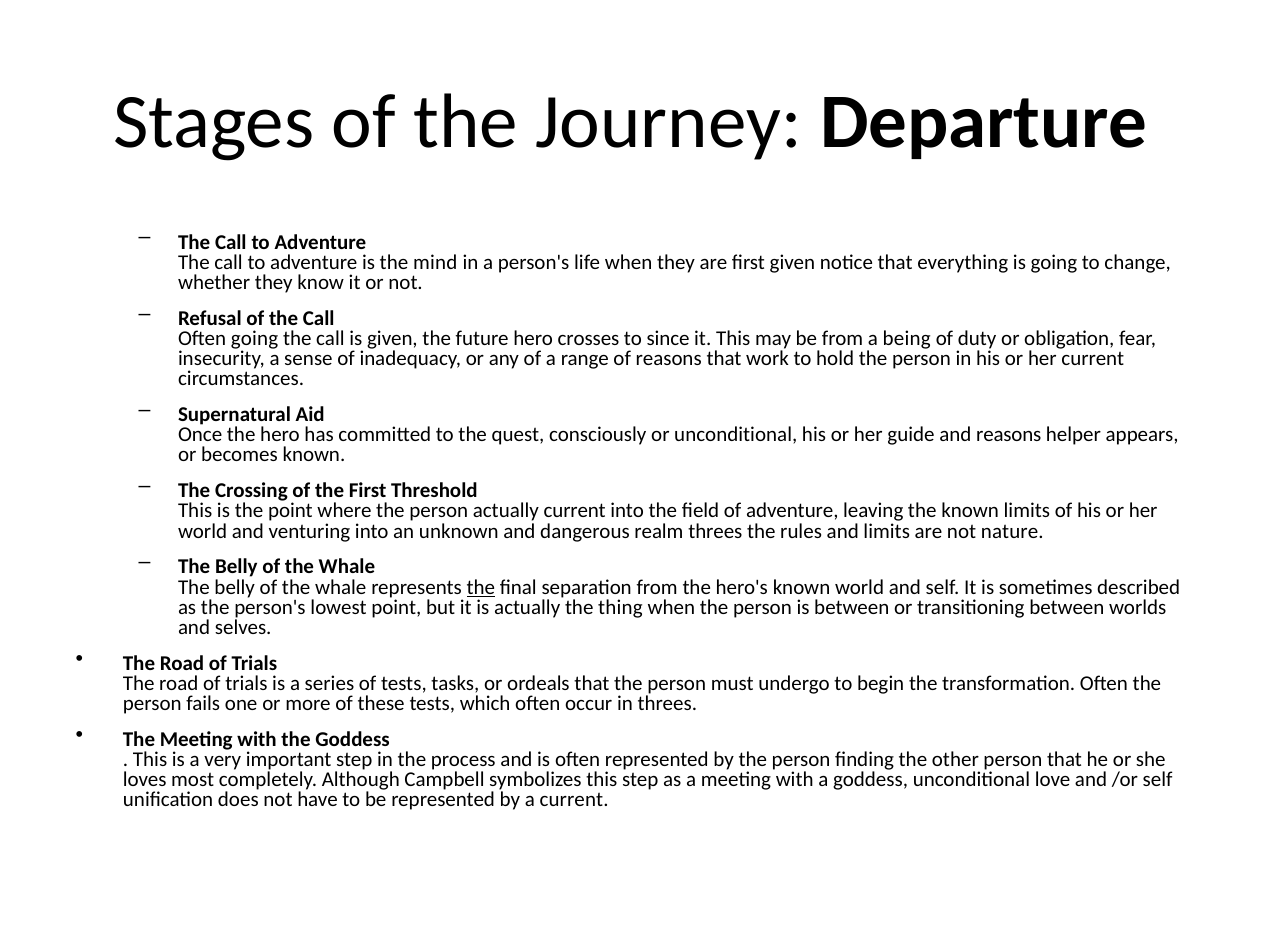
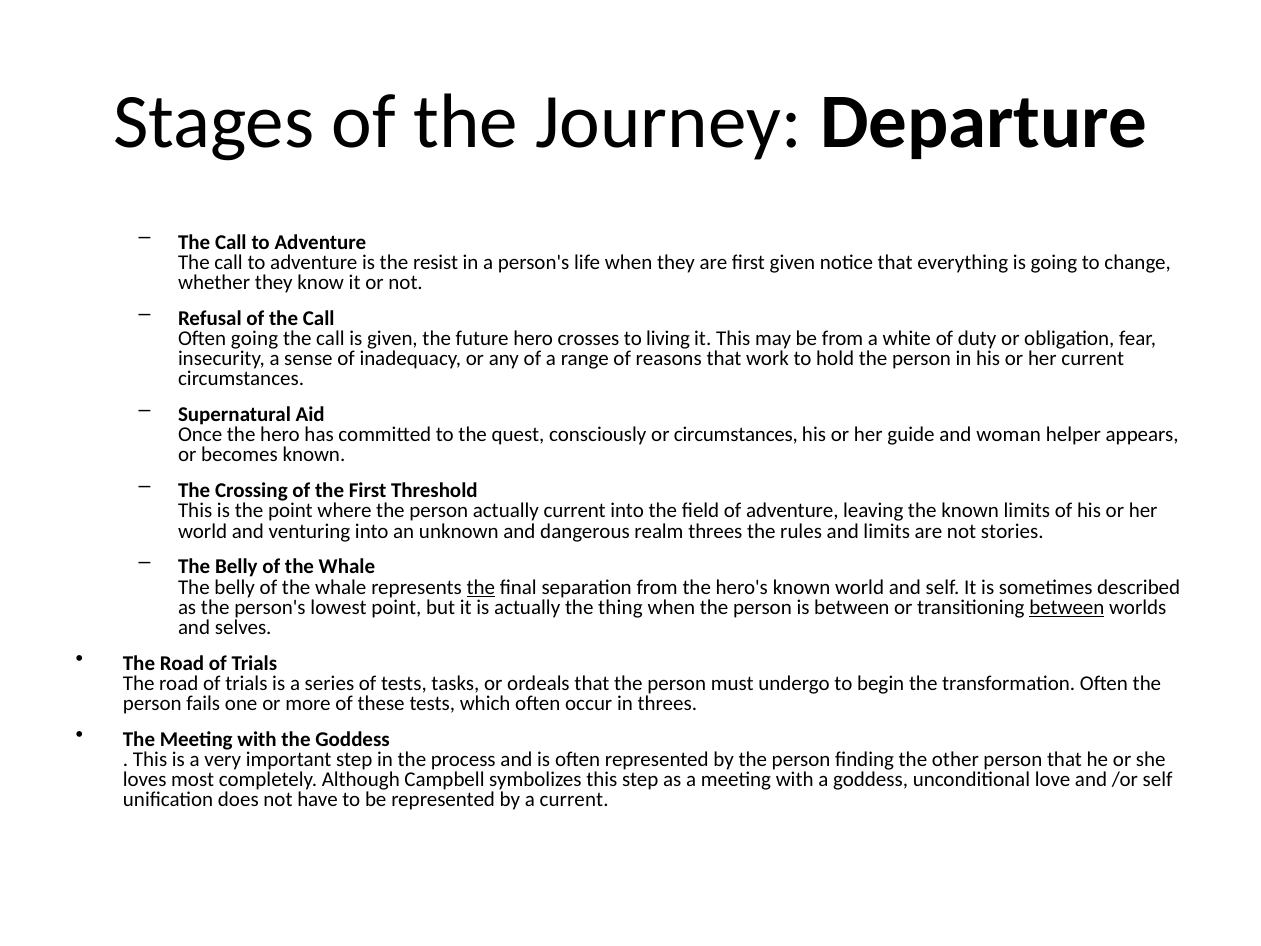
mind: mind -> resist (436, 262)
since: since -> living (668, 338)
being: being -> white (907, 338)
or unconditional: unconditional -> circumstances (736, 435)
and reasons: reasons -> woman (1009, 435)
nature: nature -> stories (1012, 531)
between underline: none -> present (1067, 607)
